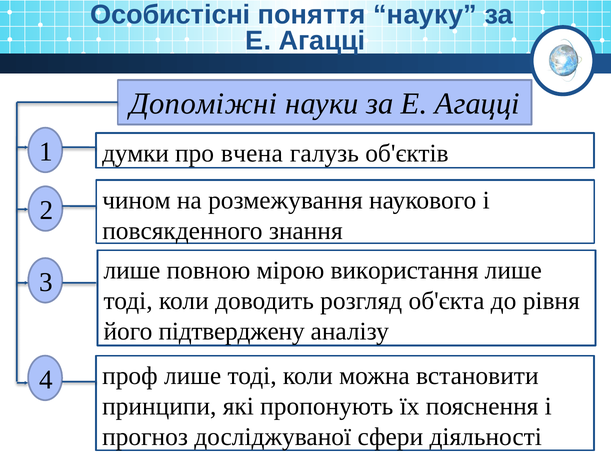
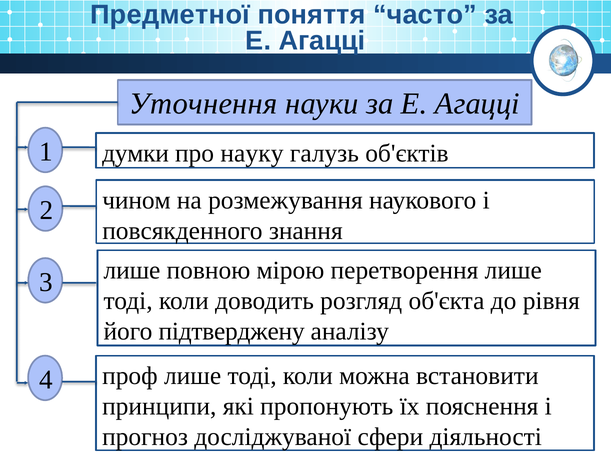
Особистісні: Особистісні -> Предметної (170, 15)
науку: науку -> часто (425, 15)
Допоміжні: Допоміжні -> Уточнення (203, 103)
вчена: вчена -> науку (252, 153)
використання: використання -> перетворення (404, 270)
